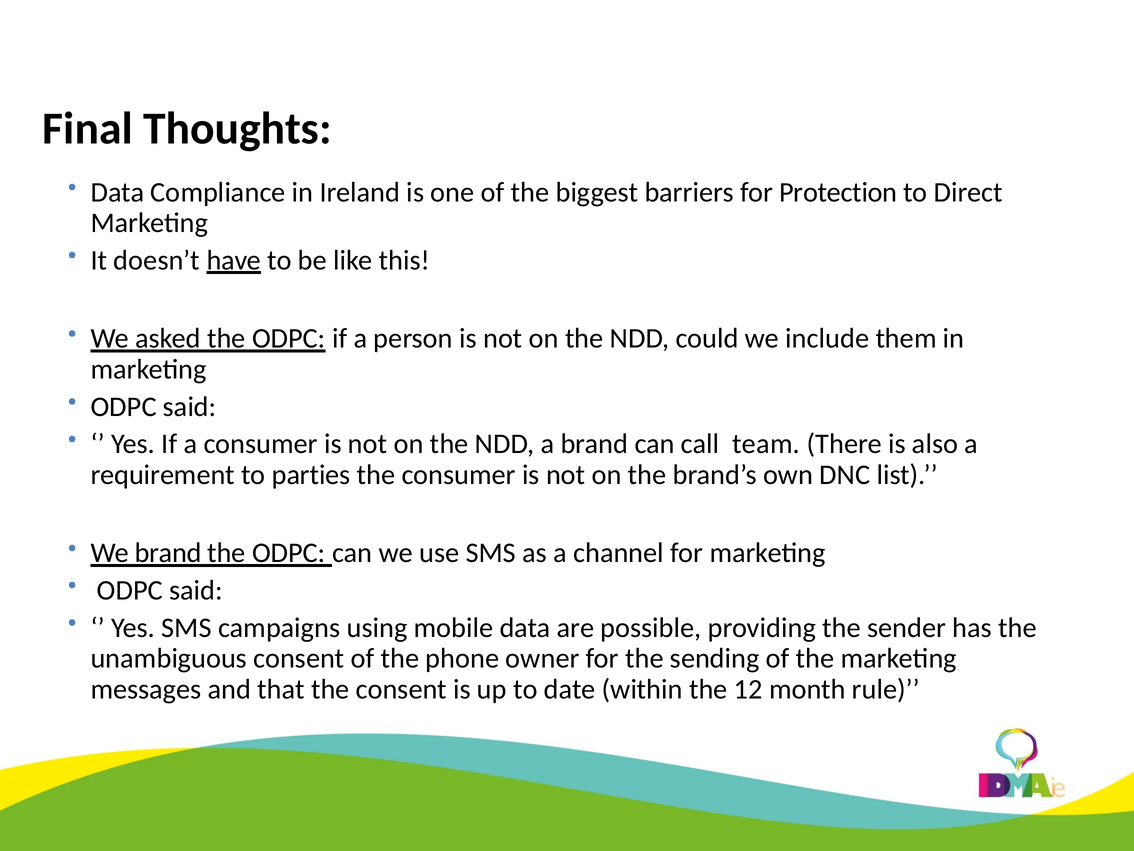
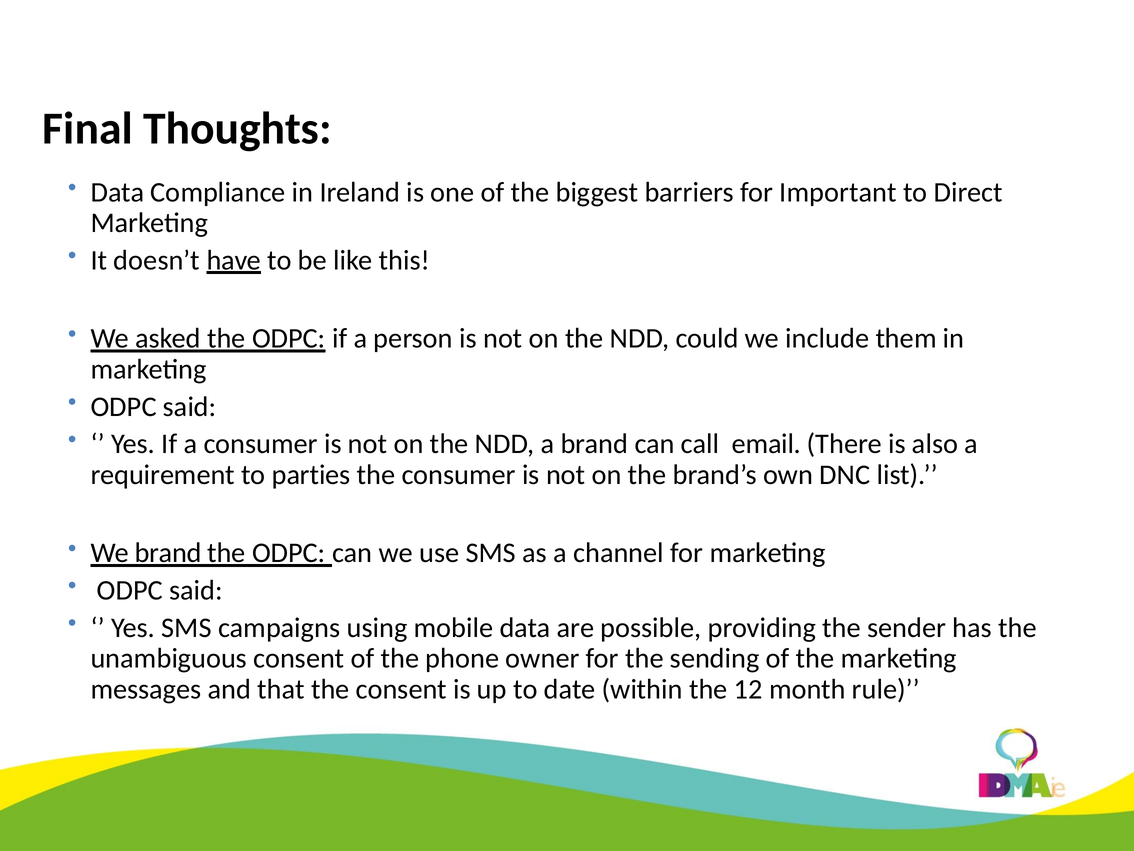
Protection: Protection -> Important (838, 192)
team: team -> email (766, 444)
